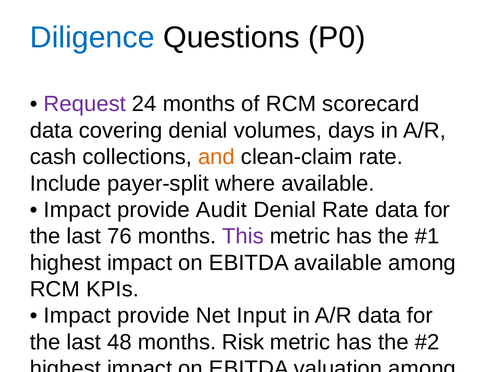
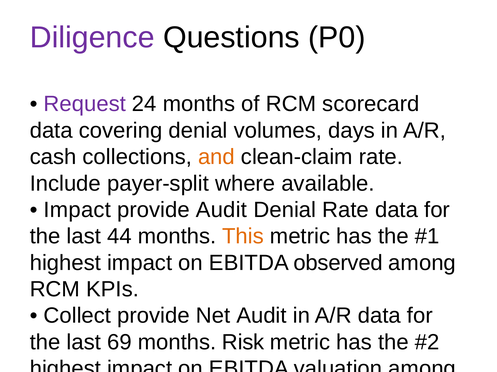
Diligence colour: blue -> purple (92, 38)
76: 76 -> 44 (119, 237)
This colour: purple -> orange (243, 237)
EBITDA available: available -> observed (338, 263)
Impact: Impact -> Collect (77, 316)
Net Input: Input -> Audit (262, 316)
48: 48 -> 69 (119, 343)
